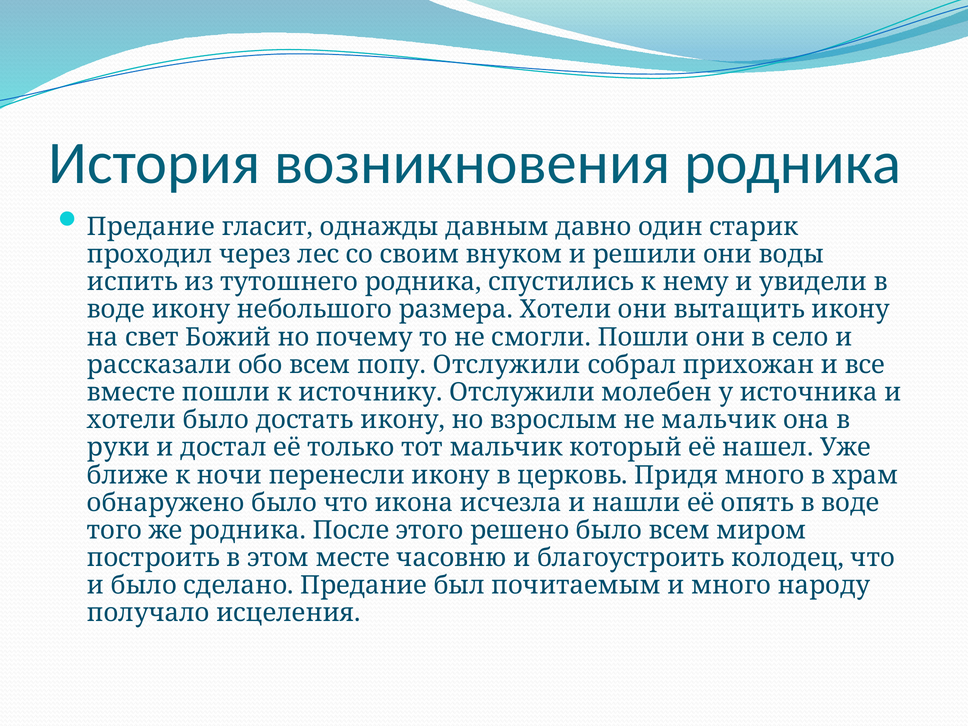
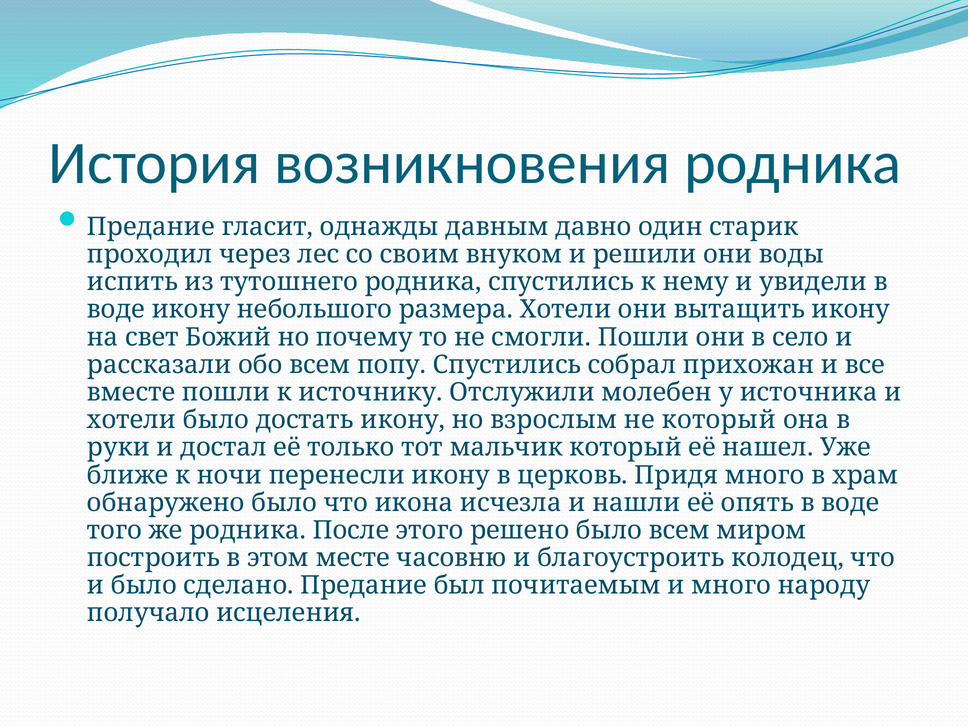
попу Отслужили: Отслужили -> Спустились (507, 365)
не мальчик: мальчик -> который (719, 420)
